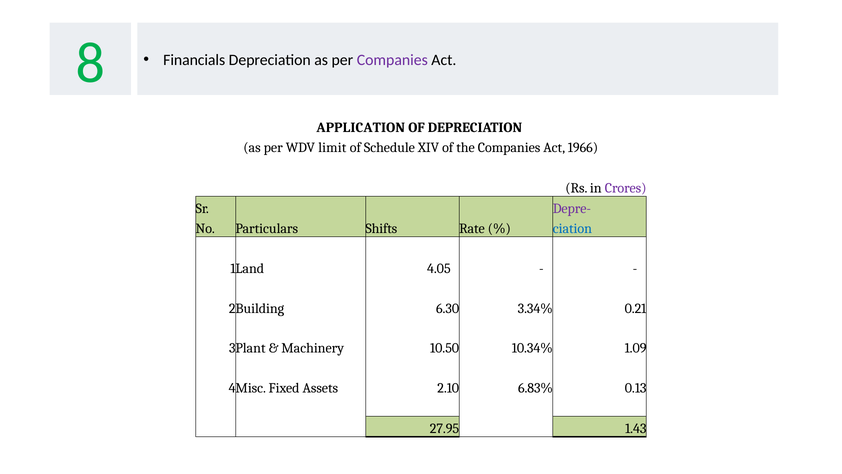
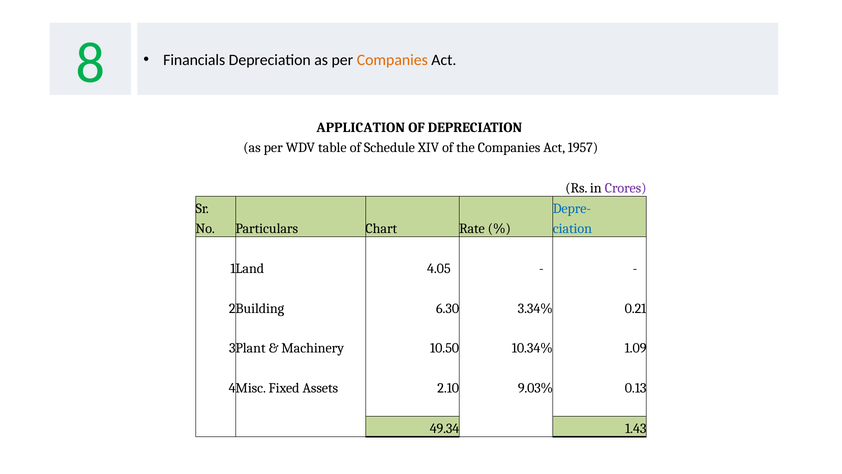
Companies colour: purple -> orange (392, 60)
limit: limit -> table (332, 148)
1966: 1966 -> 1957 (583, 148)
Depre- colour: purple -> blue (572, 209)
Shifts: Shifts -> Chart (381, 229)
6.83%: 6.83% -> 9.03% (535, 388)
27.95: 27.95 -> 49.34 (445, 428)
